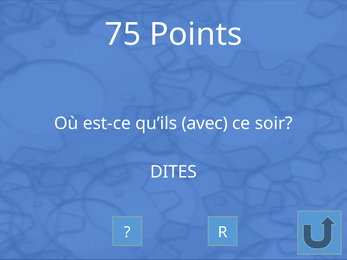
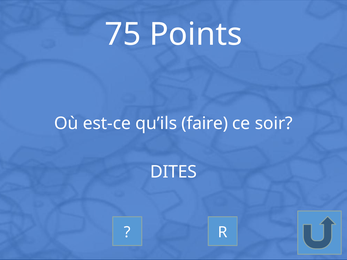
avec: avec -> faire (205, 124)
